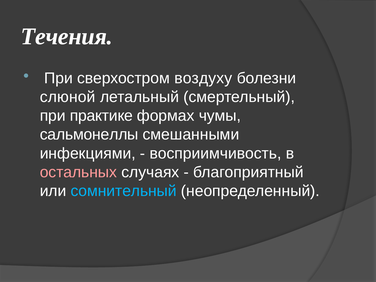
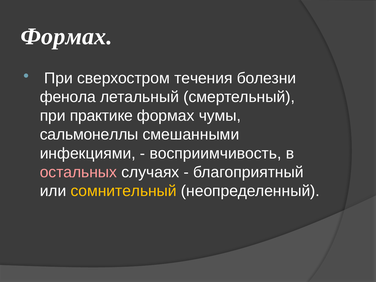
Течения: Течения -> Формах (67, 36)
воздуху: воздуху -> течения (203, 78)
слюной: слюной -> фенола (68, 97)
сомнительный colour: light blue -> yellow (124, 191)
